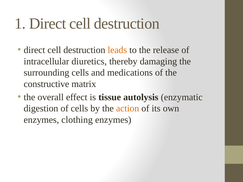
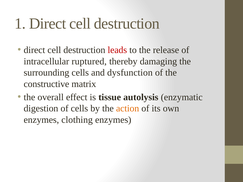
leads colour: orange -> red (117, 50)
diuretics: diuretics -> ruptured (89, 61)
medications: medications -> dysfunction (130, 73)
